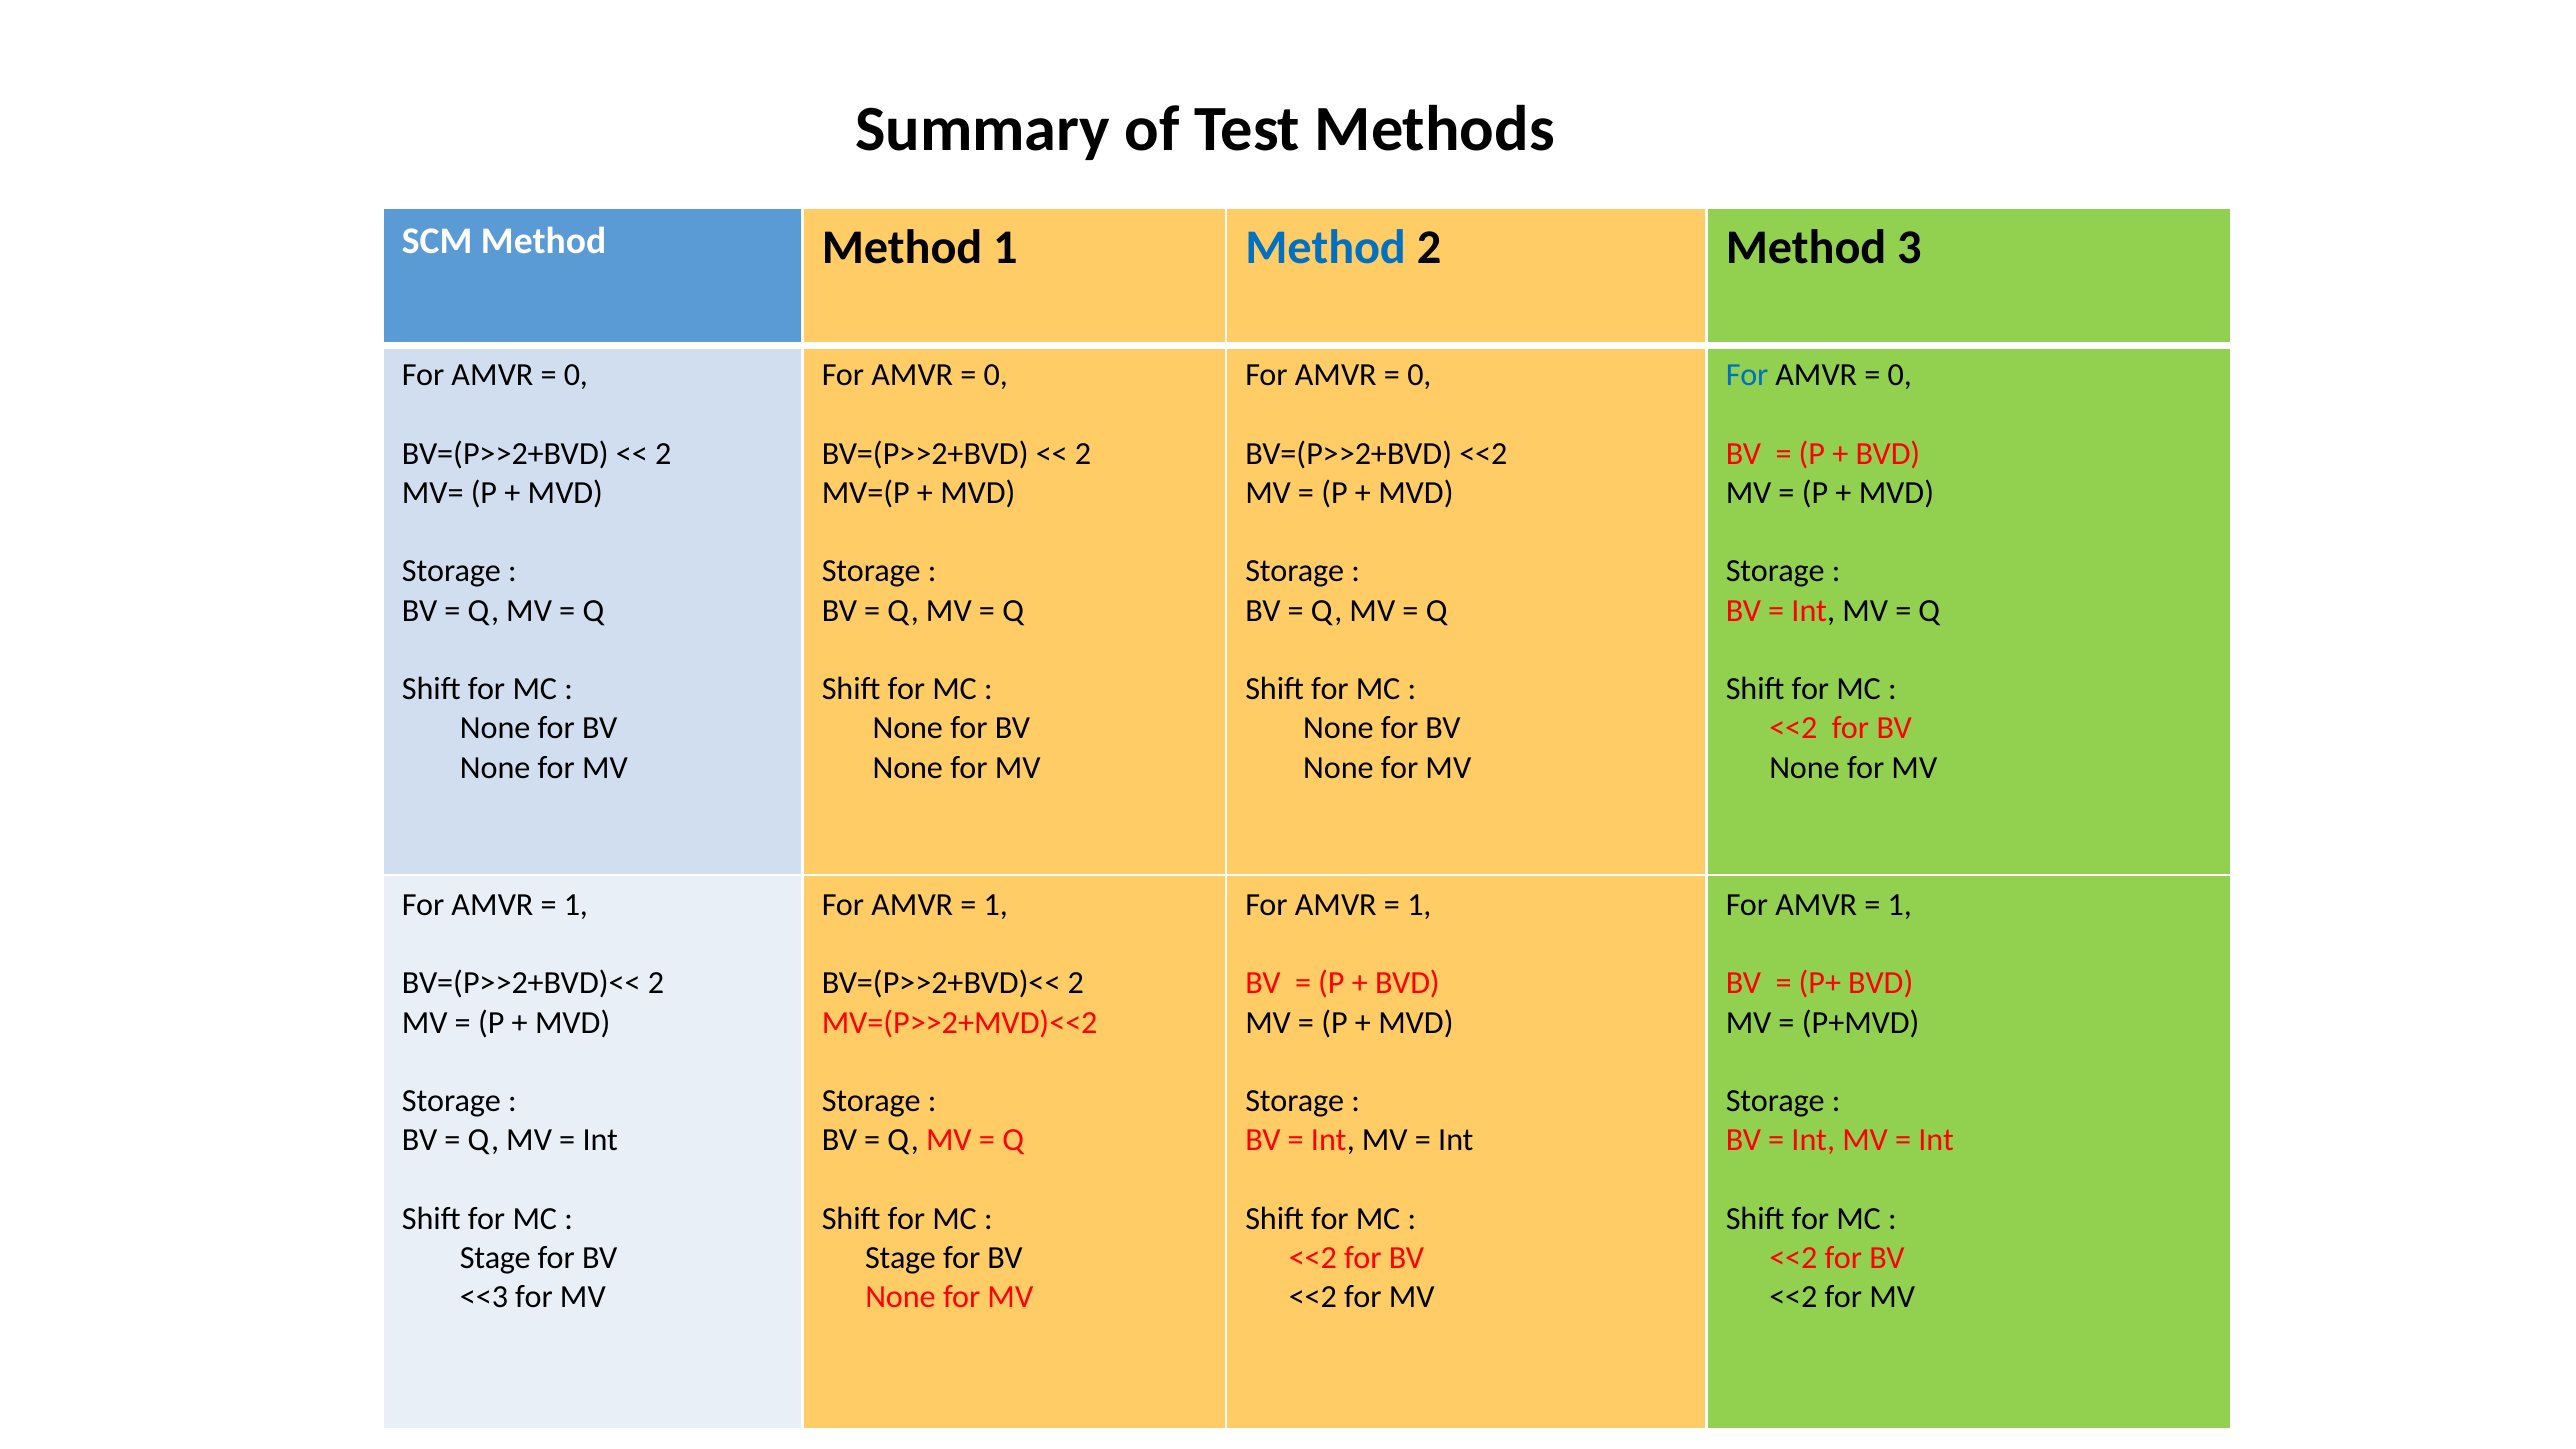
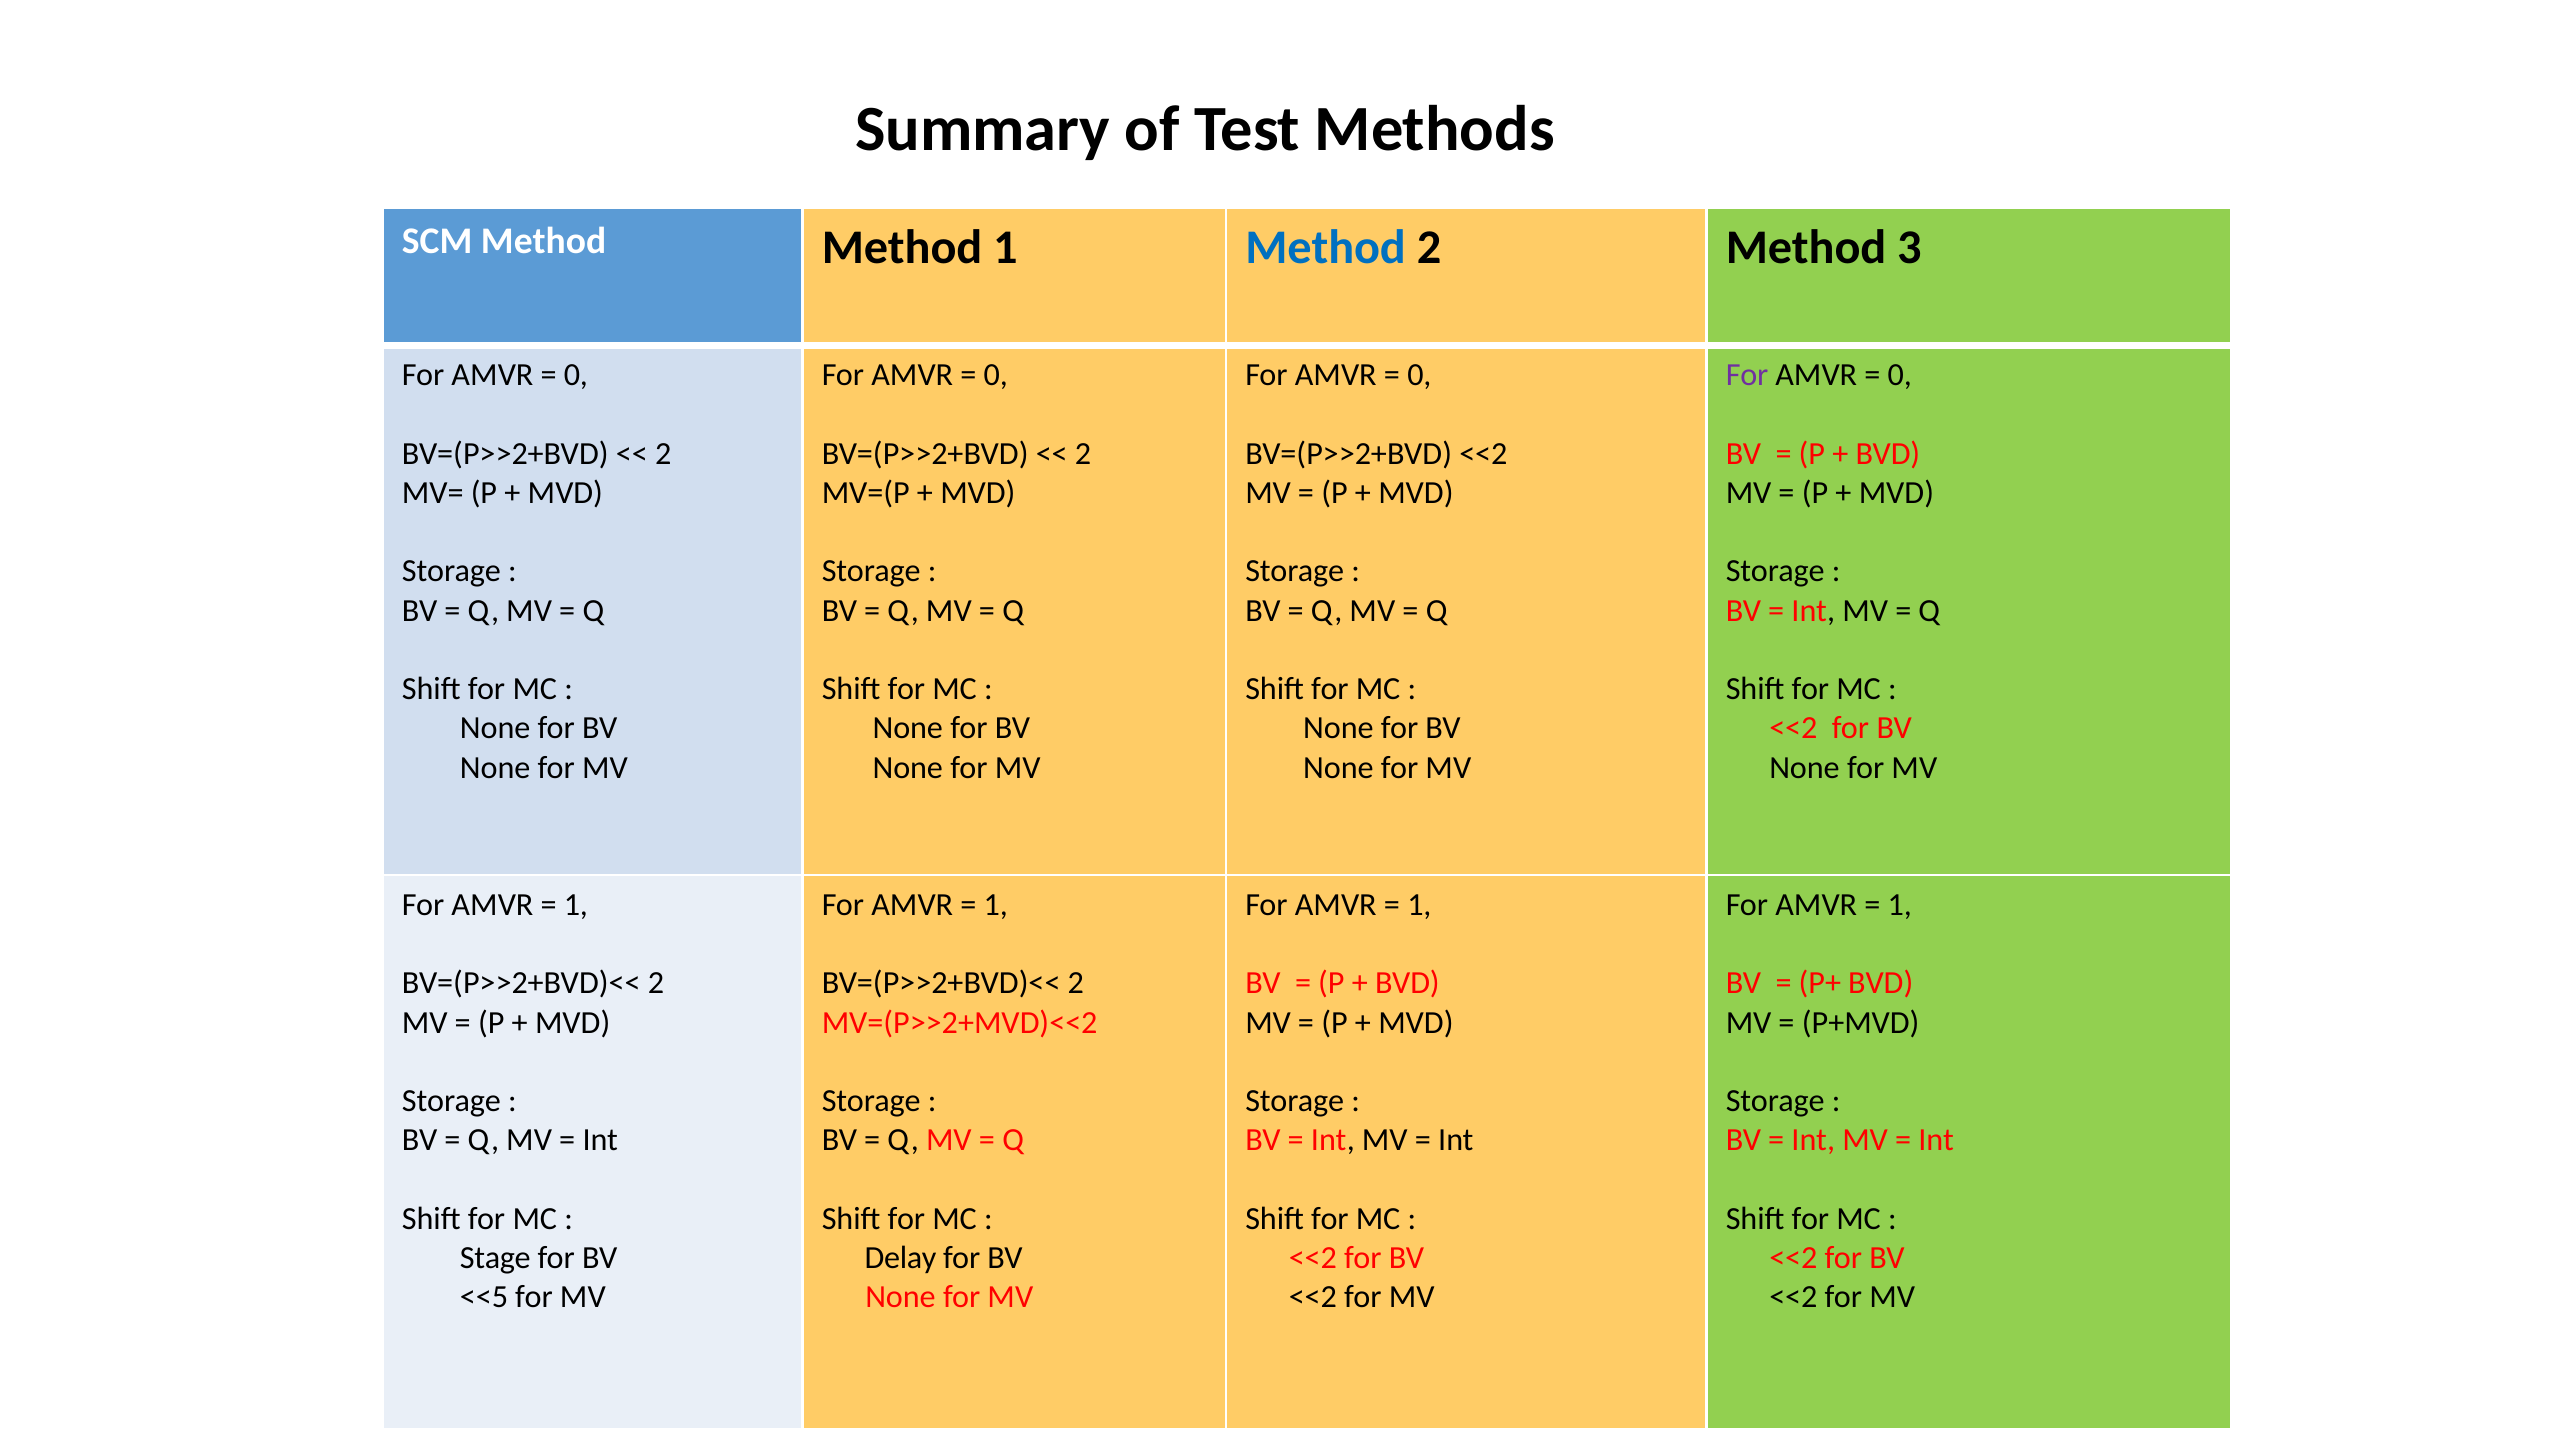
For colour: blue -> purple (1747, 375)
Stage: Stage -> Delay (901, 1258)
<<3: <<3 -> <<5 (484, 1297)
